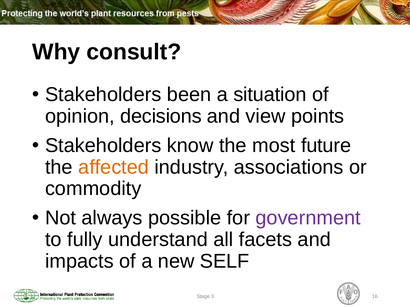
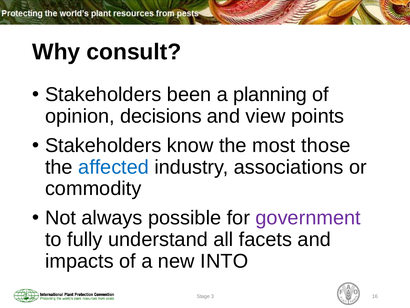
situation: situation -> planning (270, 95)
future: future -> those (326, 145)
affected colour: orange -> blue (114, 167)
SELF: SELF -> INTO (224, 261)
